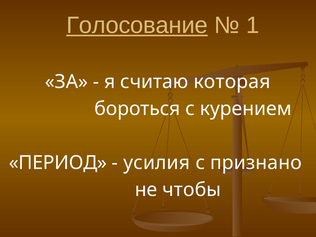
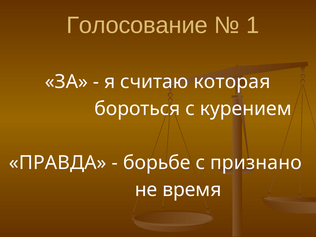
Голосование underline: present -> none (137, 25)
ПЕРИОД: ПЕРИОД -> ПРАВДА (58, 163)
усилия: усилия -> борьбе (157, 163)
чтобы: чтобы -> время (192, 190)
